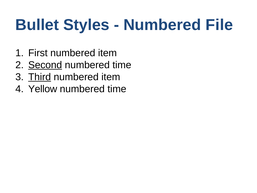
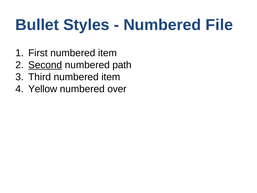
time: time -> path (122, 65)
Third underline: present -> none (40, 77)
time: time -> over (117, 89)
